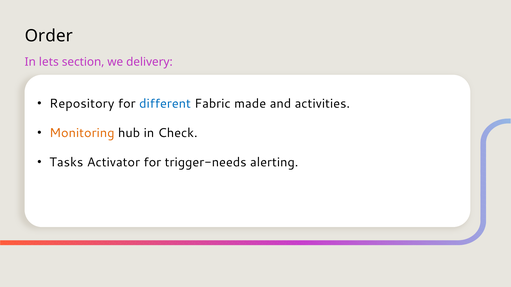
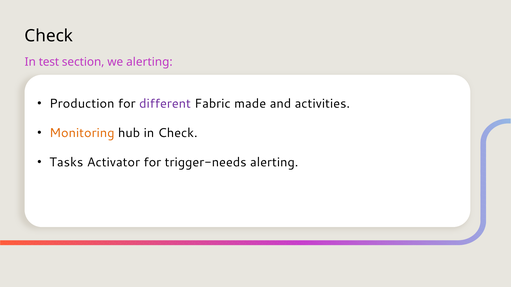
Order: Order -> Check (49, 36)
lets: lets -> test (49, 62)
we delivery: delivery -> alerting (149, 62)
Repository: Repository -> Production (82, 104)
different colour: blue -> purple (165, 104)
